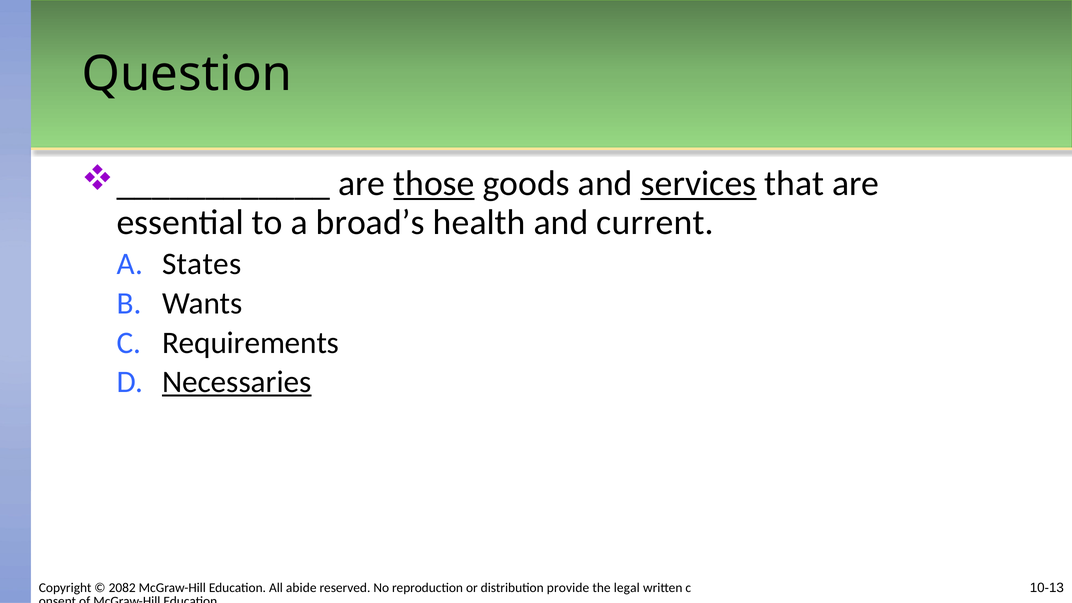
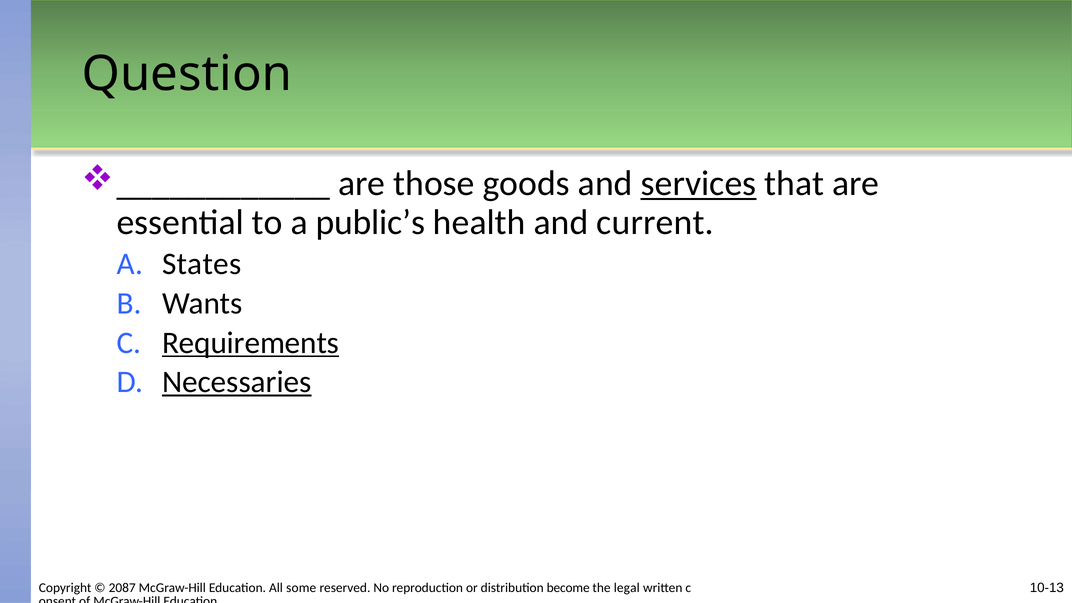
those underline: present -> none (434, 184)
broad’s: broad’s -> public’s (370, 222)
Requirements underline: none -> present (251, 343)
2082: 2082 -> 2087 (122, 588)
abide: abide -> some (301, 588)
provide: provide -> become (568, 588)
